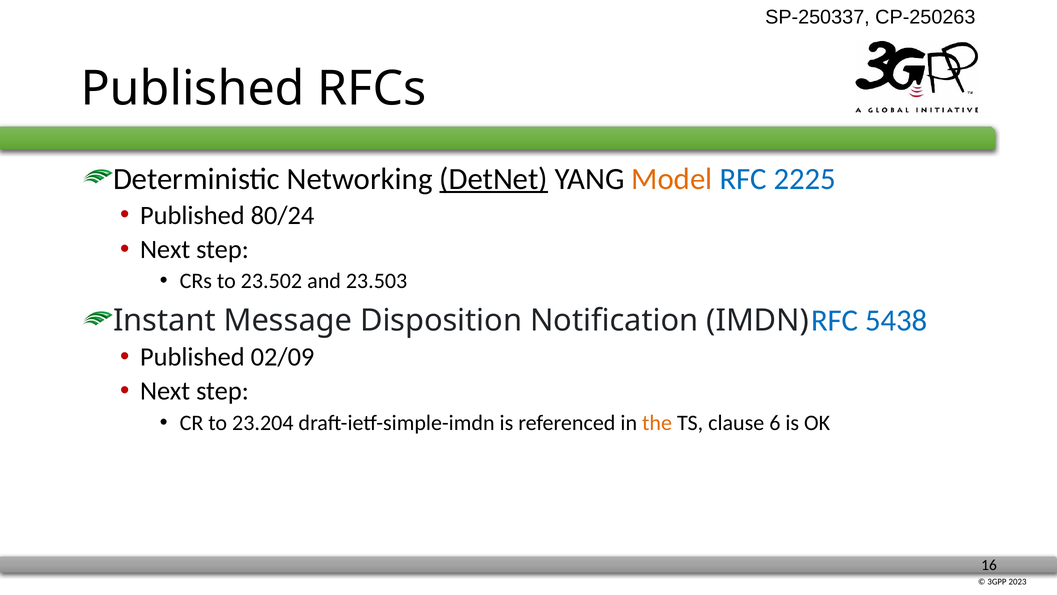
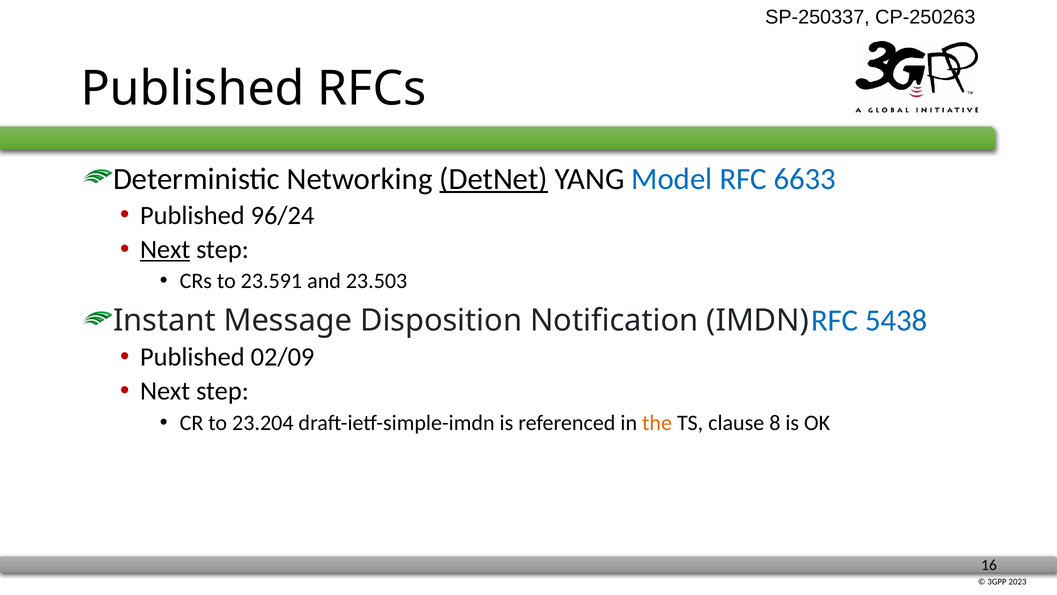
Model colour: orange -> blue (672, 179)
2225: 2225 -> 6633 (805, 179)
80/24: 80/24 -> 96/24 (283, 215)
Next underline: none -> present (165, 249)
23.502: 23.502 -> 23.591 (271, 281)
6: 6 -> 8 (775, 422)
